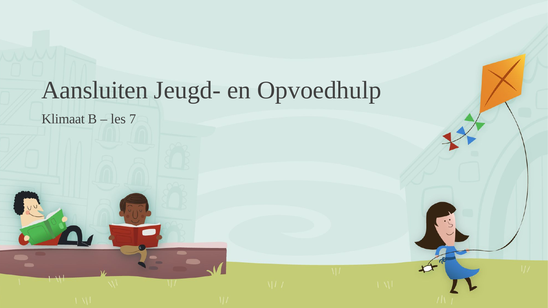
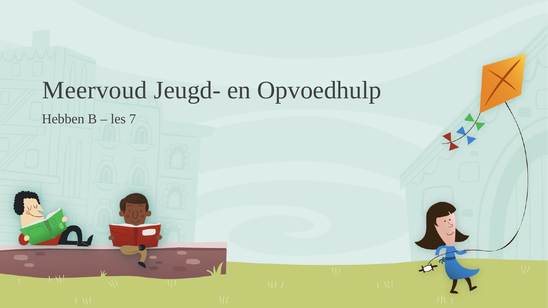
Aansluiten: Aansluiten -> Meervoud (95, 90)
Klimaat: Klimaat -> Hebben (63, 119)
